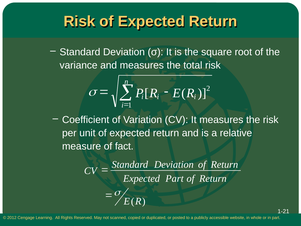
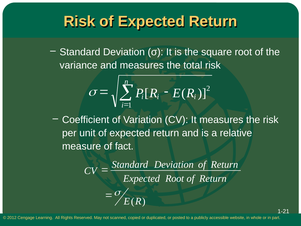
Part: Part -> Root (175, 178)
